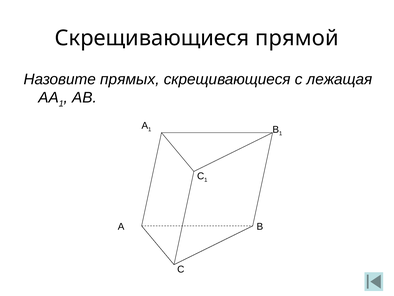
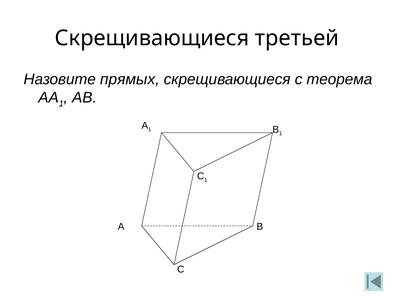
прямой: прямой -> третьей (297, 38)
лежащая: лежащая -> теорема (340, 79)
